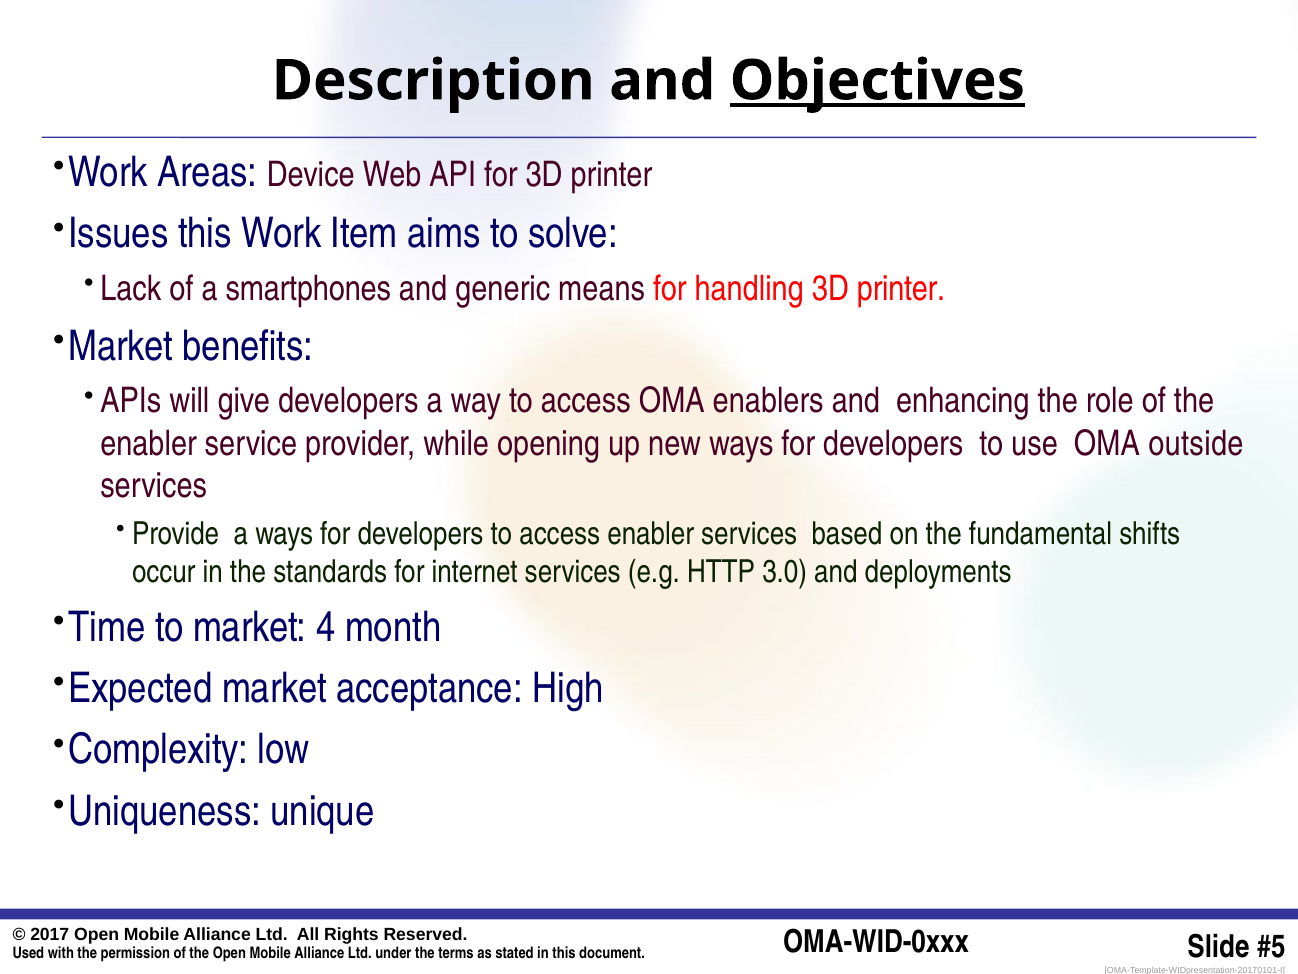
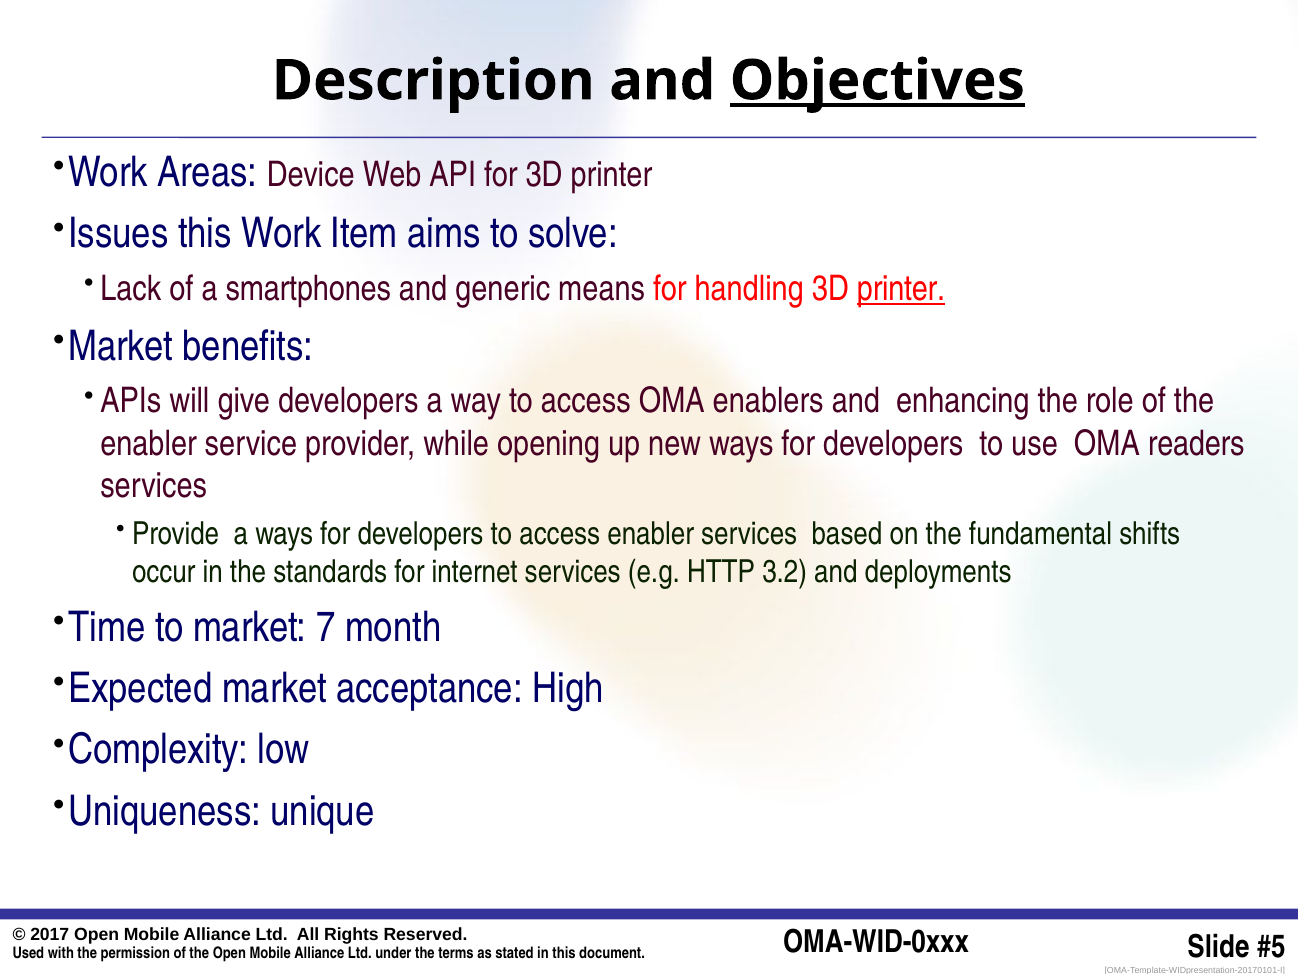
printer underline: none -> present (901, 289)
outside: outside -> readers (1196, 443)
3.0: 3.0 -> 3.2 (785, 571)
4: 4 -> 7 (326, 627)
